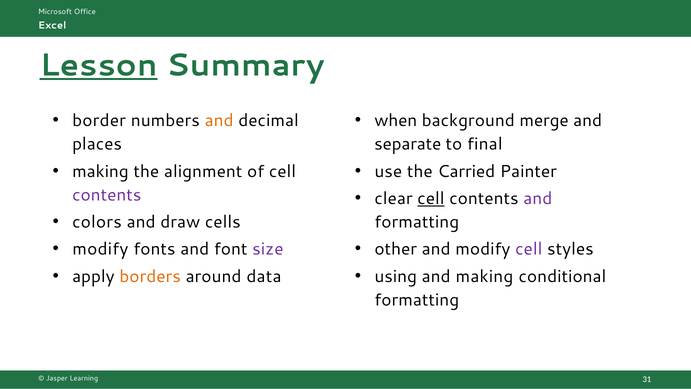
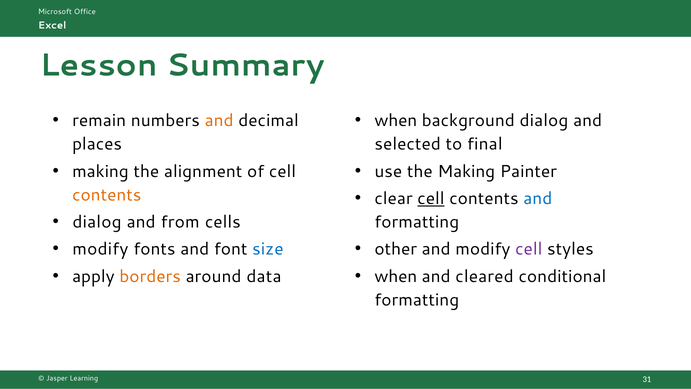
Lesson underline: present -> none (99, 65)
border: border -> remain (99, 121)
background merge: merge -> dialog (544, 121)
separate: separate -> selected (408, 144)
the Carried: Carried -> Making (466, 171)
contents colour: purple -> orange (107, 195)
and colour: purple -> blue (538, 198)
colors: colors -> dialog (97, 222)
draw: draw -> from (180, 222)
size colour: purple -> blue (268, 249)
using: using -> when (396, 276)
and making: making -> cleared (485, 276)
